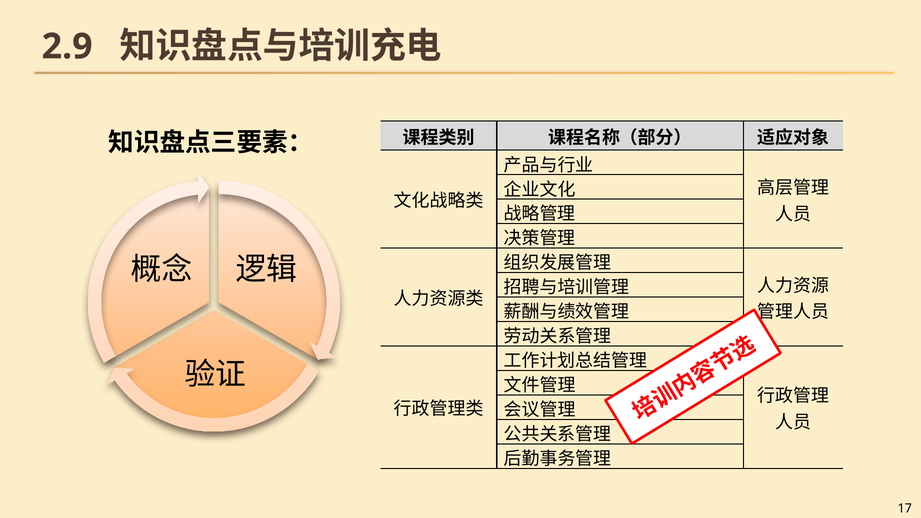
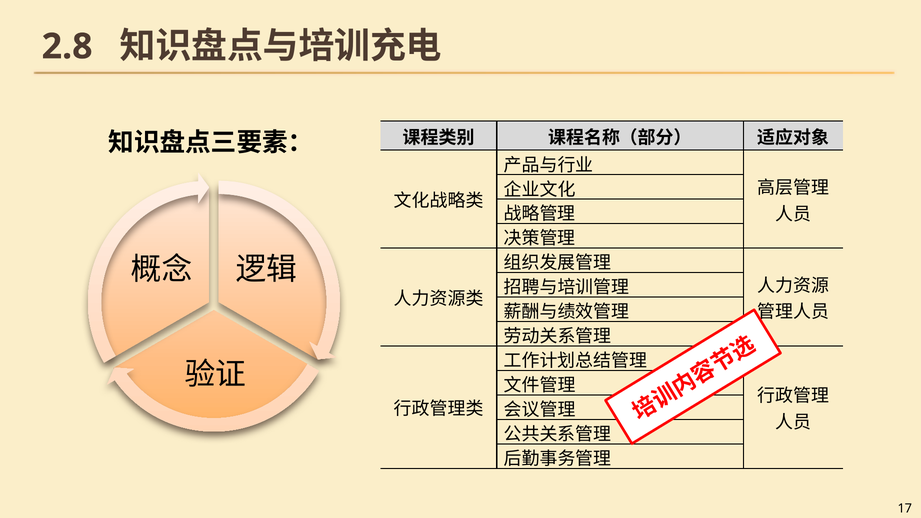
2.9: 2.9 -> 2.8 (67, 47)
